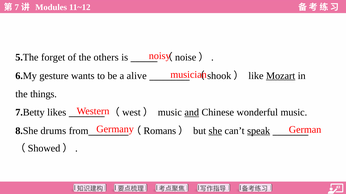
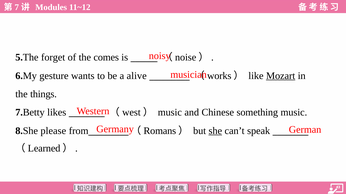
others: others -> comes (106, 58)
shook: shook -> works (219, 76)
and underline: present -> none (192, 113)
wonderful: wonderful -> something (257, 113)
drums: drums -> please (53, 131)
speak underline: present -> none (259, 131)
Showed: Showed -> Learned (44, 149)
